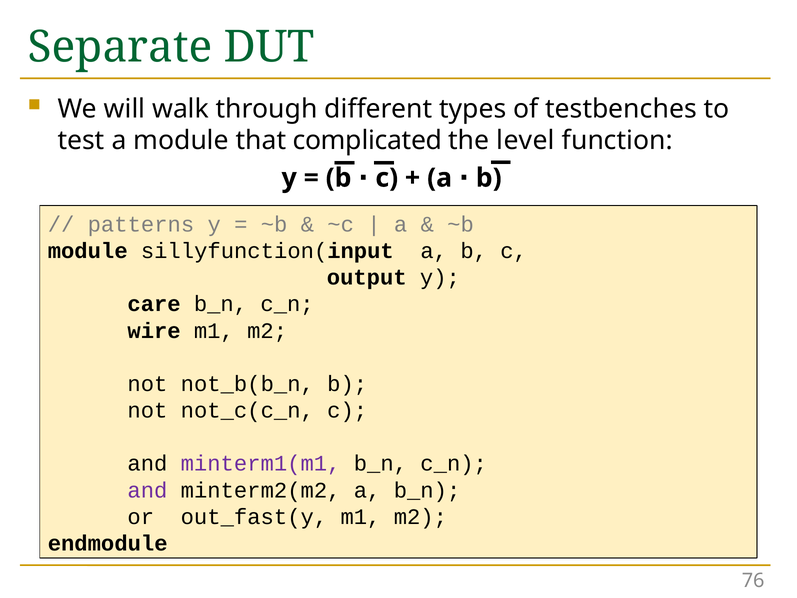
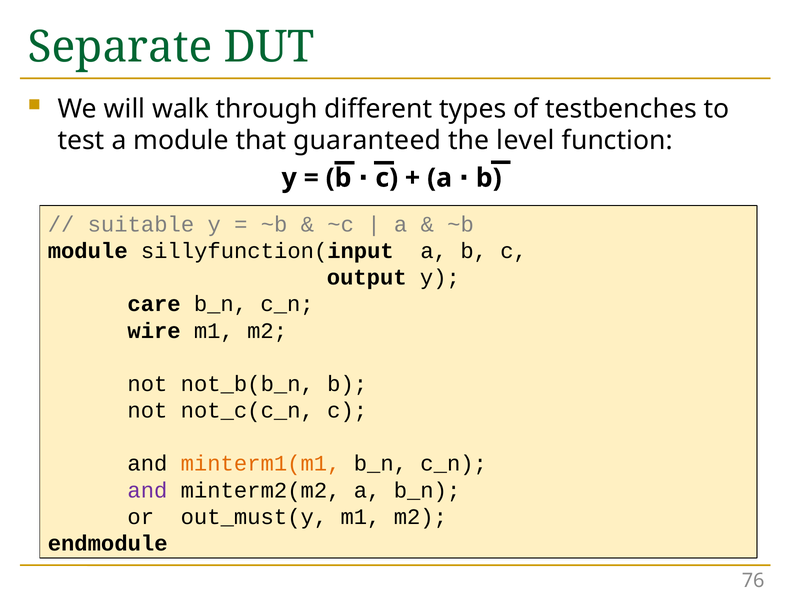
complicated: complicated -> guaranteed (367, 141)
patterns: patterns -> suitable (141, 224)
minterm1(m1 colour: purple -> orange (261, 463)
out_fast(y: out_fast(y -> out_must(y (254, 517)
